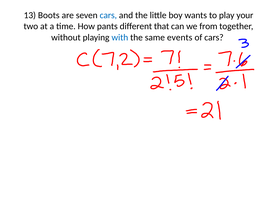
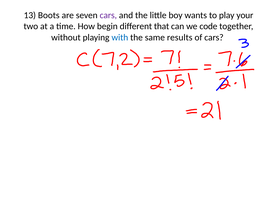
cars colour: blue -> purple (108, 15)
pants: pants -> begin (107, 26)
from: from -> code (208, 26)
events: events -> results (180, 37)
